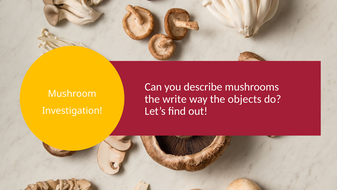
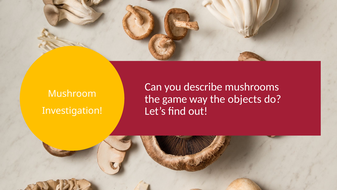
write: write -> game (175, 99)
